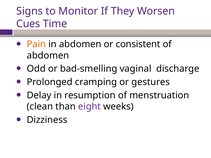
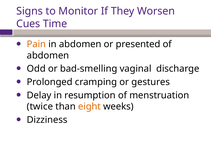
consistent: consistent -> presented (138, 44)
clean: clean -> twice (40, 107)
eight colour: purple -> orange (89, 107)
